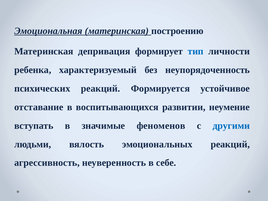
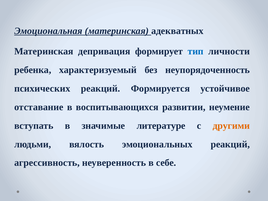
построению: построению -> адекватных (177, 31)
феноменов: феноменов -> литературе (161, 126)
другими colour: blue -> orange (231, 126)
